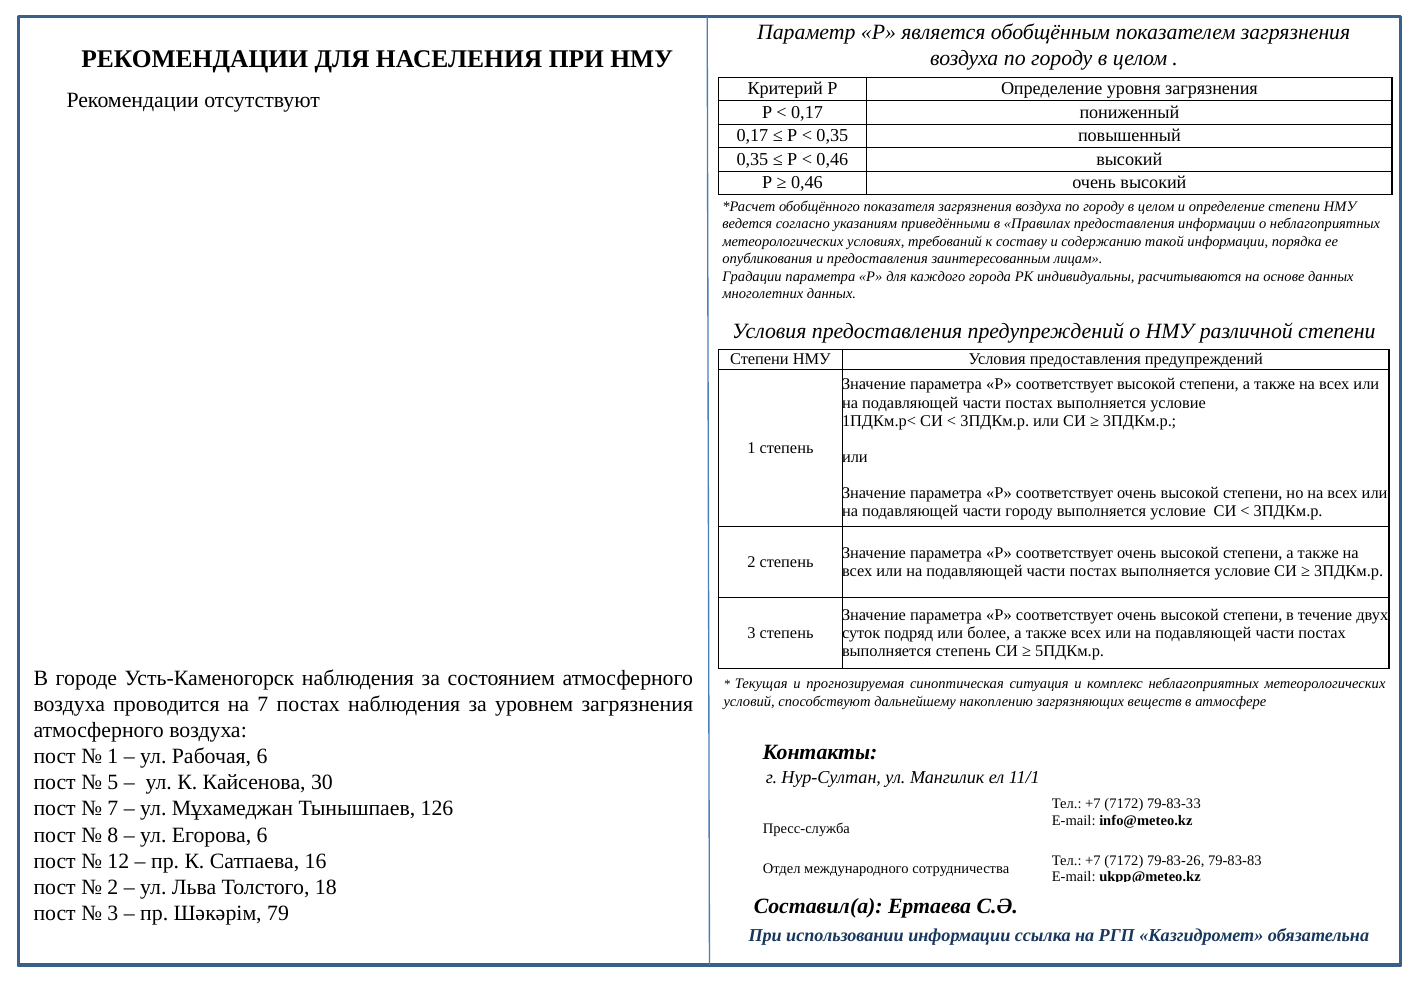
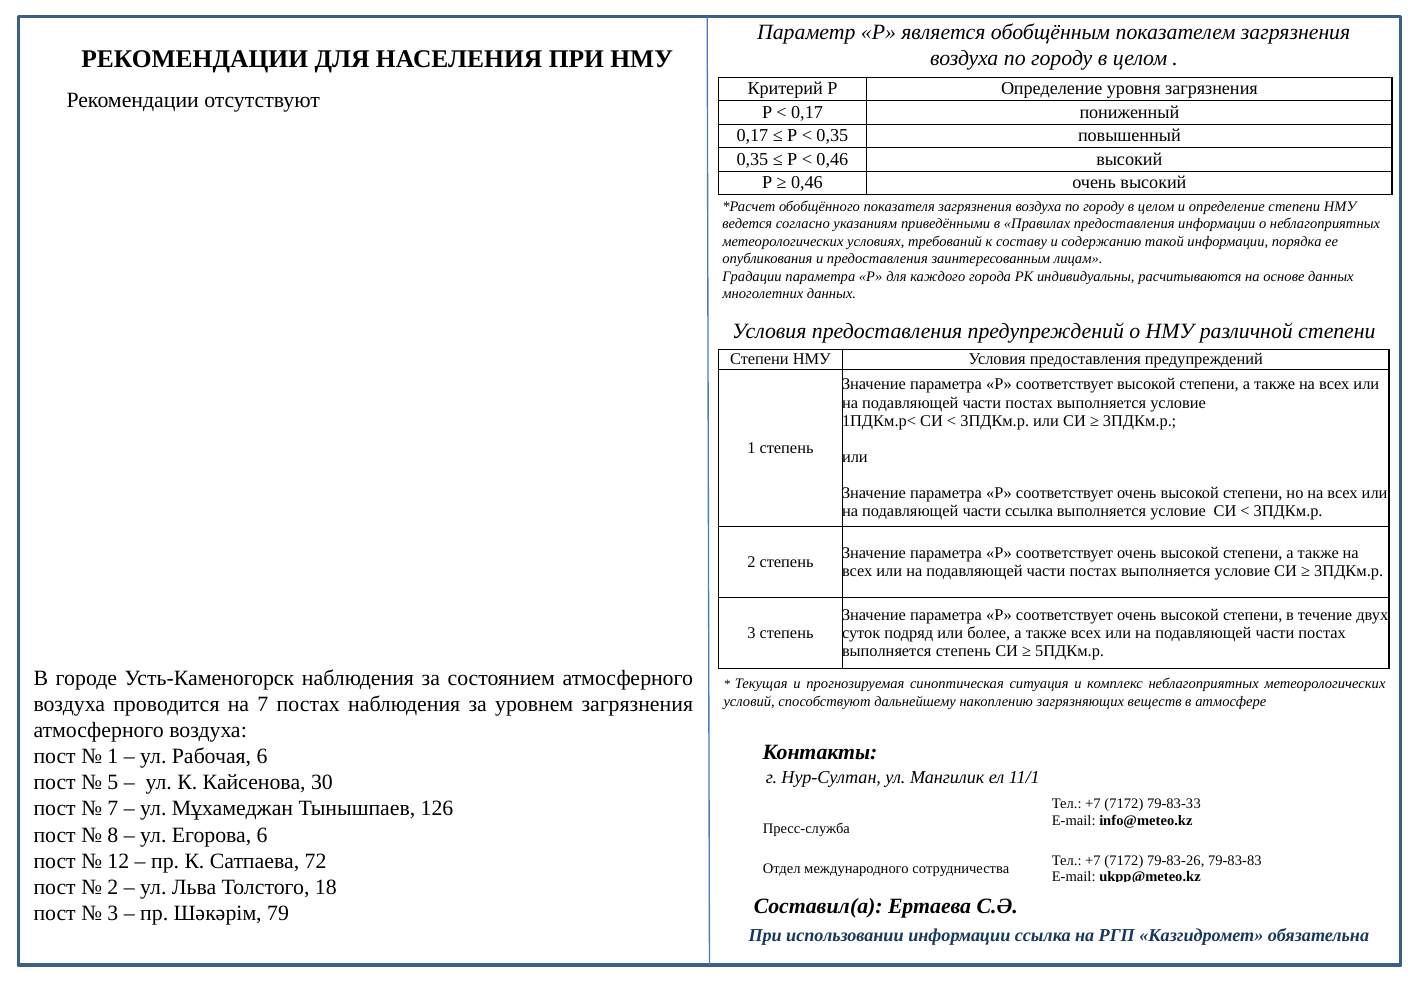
части городу: городу -> ссылка (1029, 512)
16: 16 -> 72 (316, 861)
